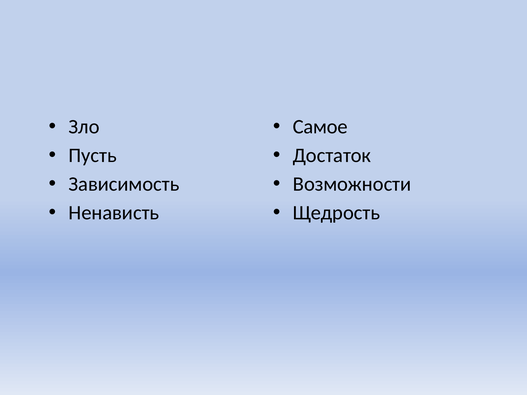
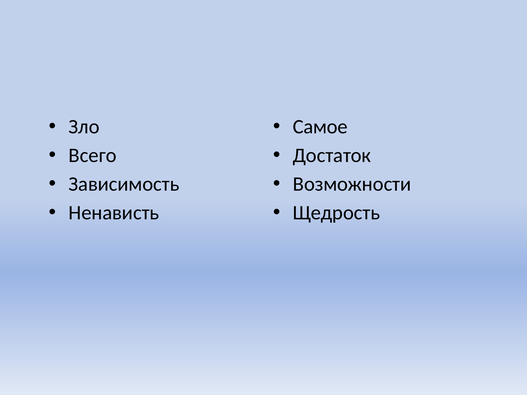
Пусть: Пусть -> Всего (93, 156)
